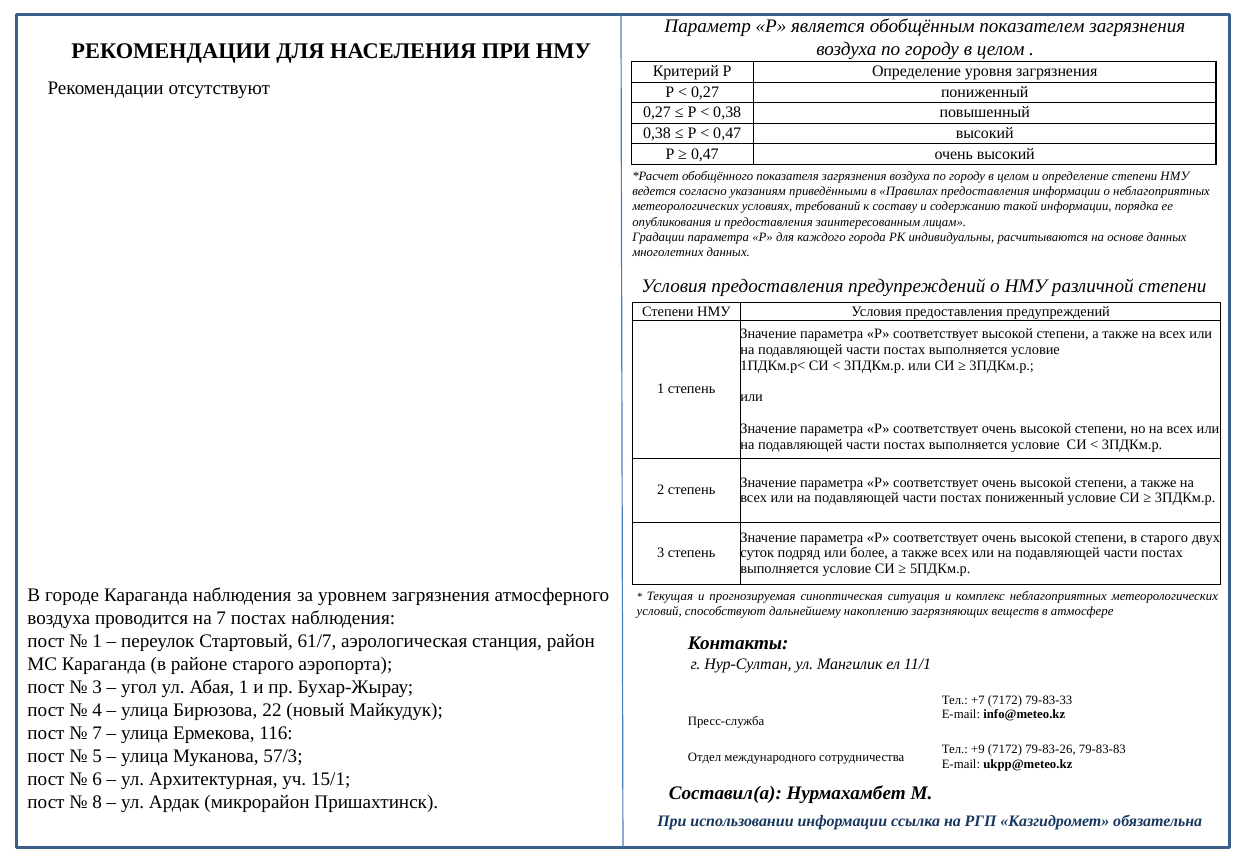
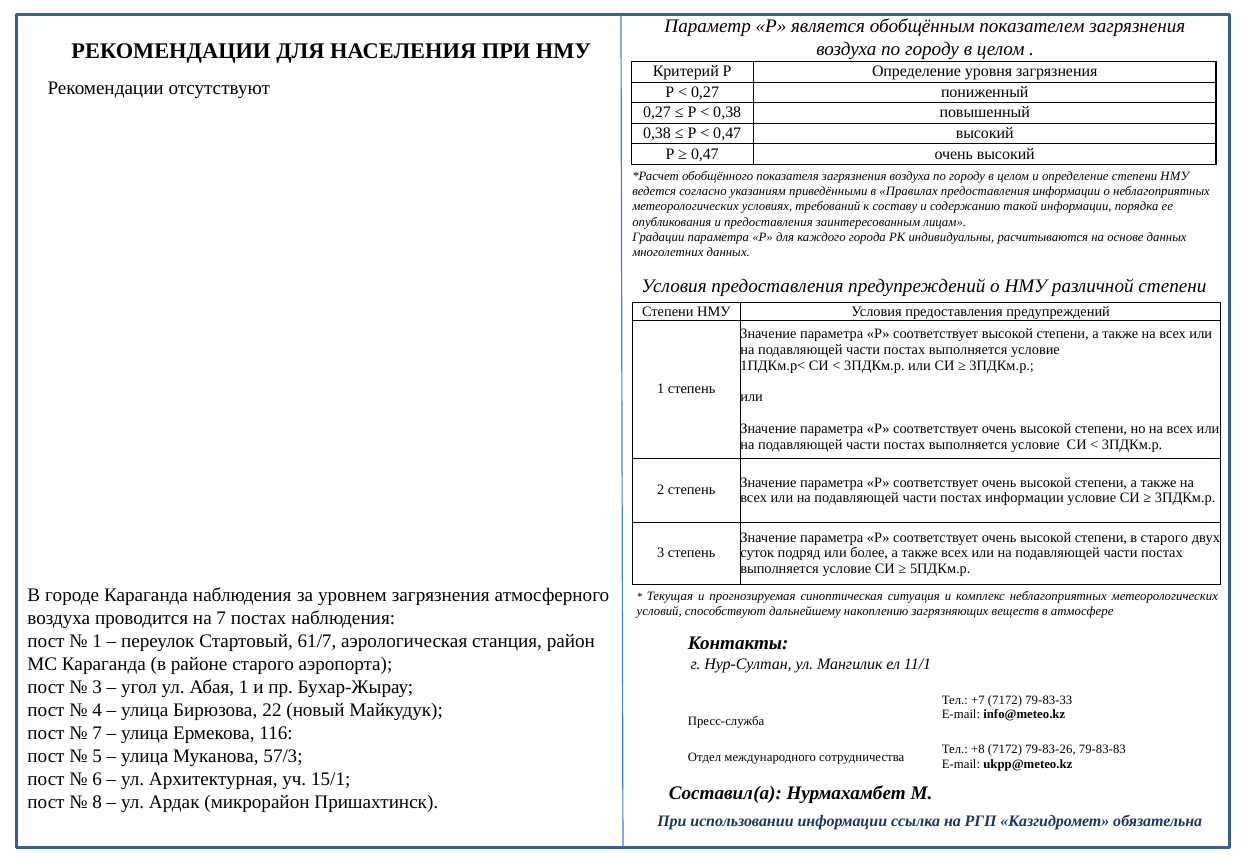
постах пониженный: пониженный -> информации (1025, 499)
+9: +9 -> +8 (978, 750)
